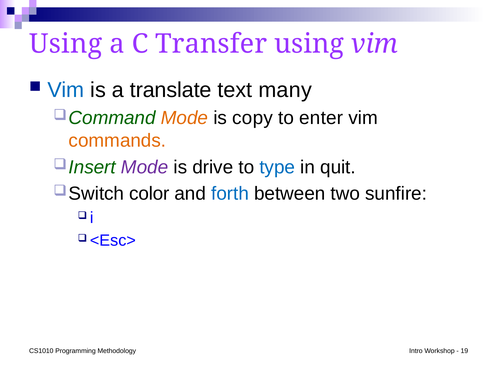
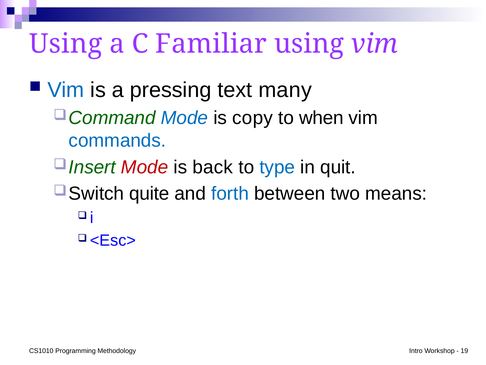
Transfer: Transfer -> Familiar (211, 44)
translate: translate -> pressing (171, 90)
Mode colour: orange -> blue (184, 118)
enter: enter -> when (321, 118)
commands colour: orange -> blue (117, 140)
Mode colour: purple -> red (145, 167)
drive: drive -> back (213, 167)
color: color -> quite (149, 193)
sunfire: sunfire -> means (396, 193)
